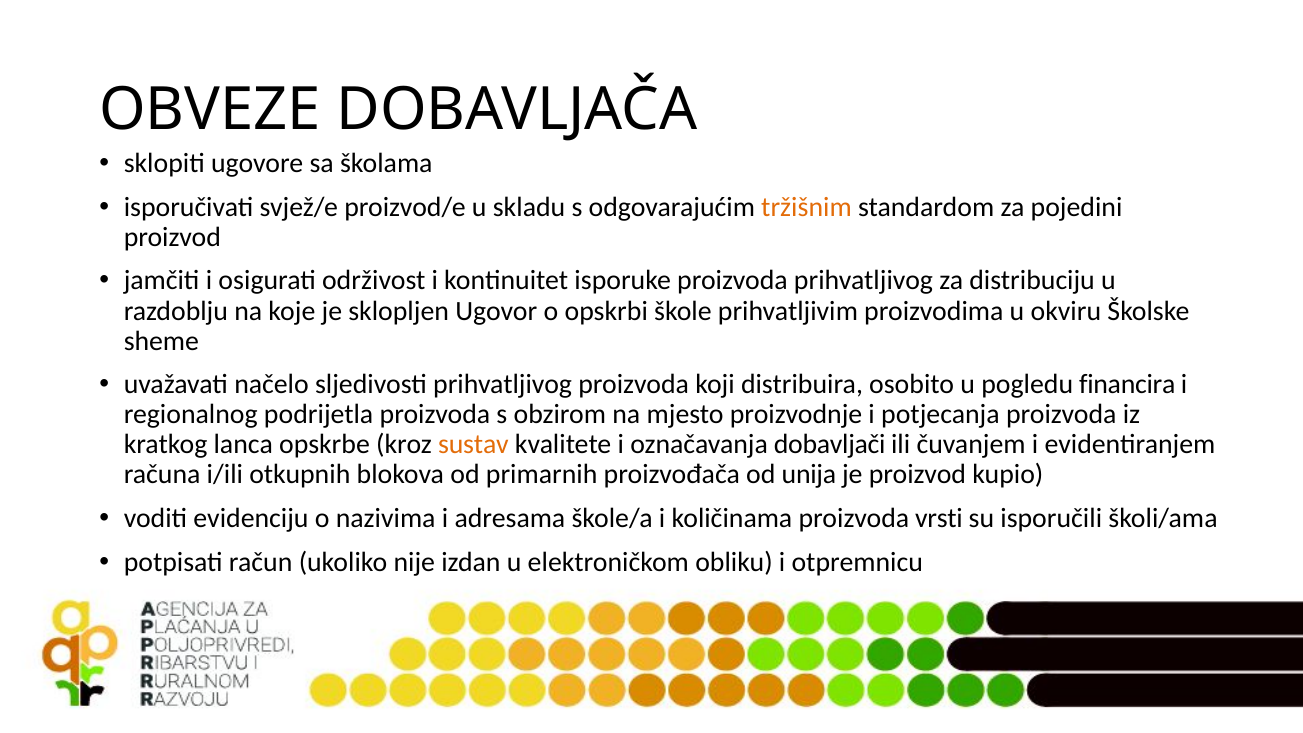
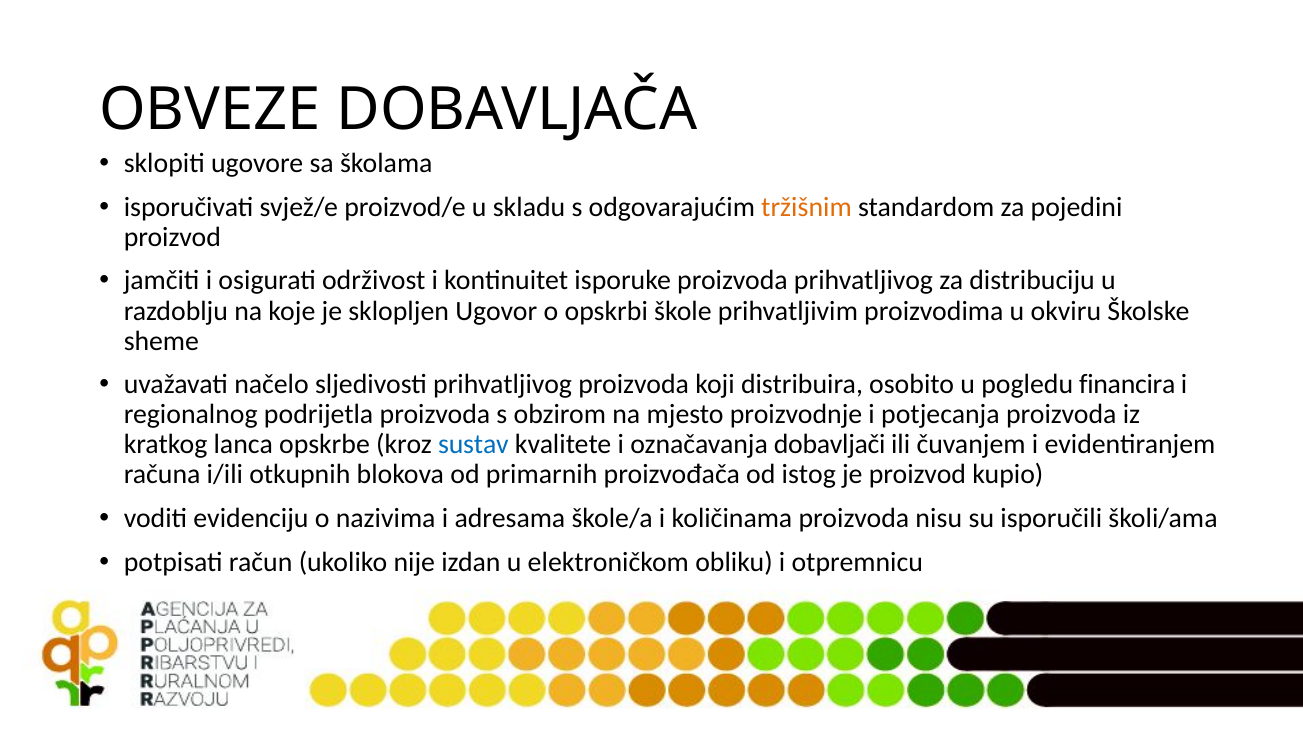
sustav colour: orange -> blue (473, 445)
unija: unija -> istog (809, 475)
vrsti: vrsti -> nisu (939, 518)
